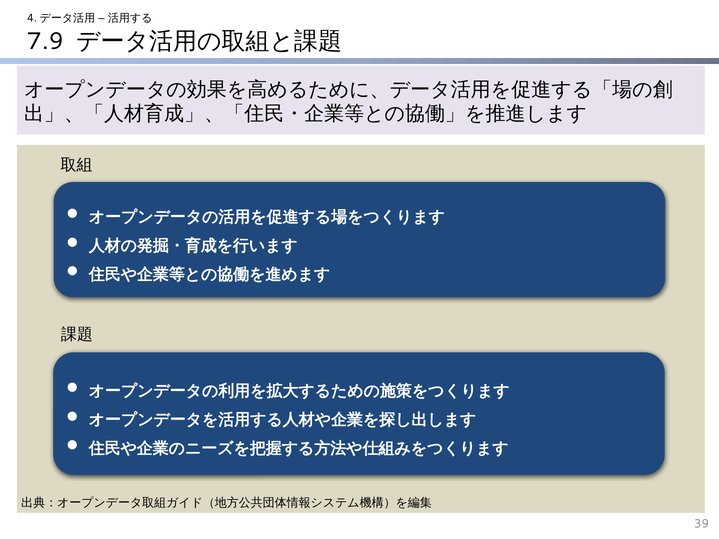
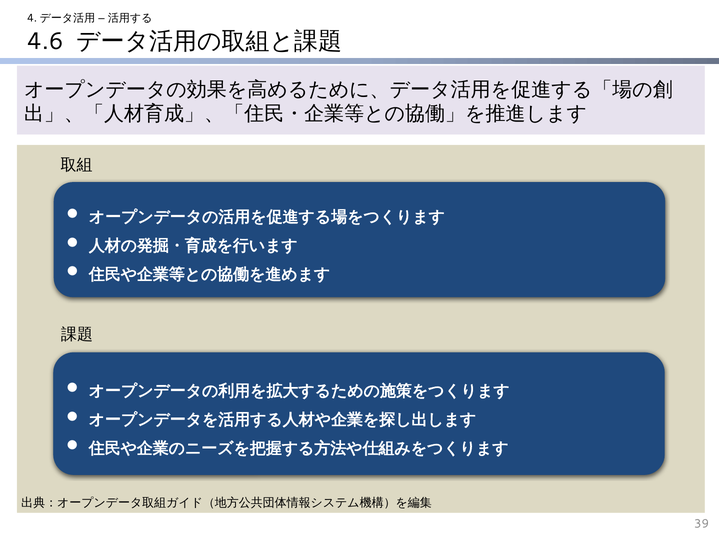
7.9: 7.9 -> 4.6 (45, 41)
